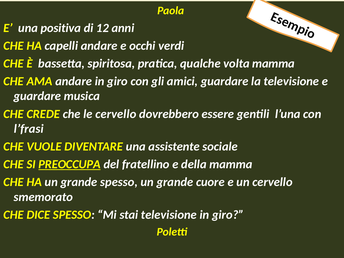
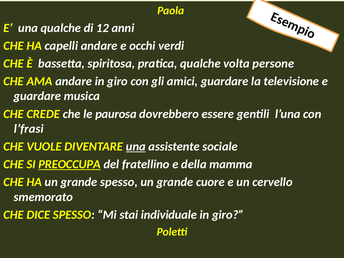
una positiva: positiva -> qualche (61, 28)
volta mamma: mamma -> persone (273, 63)
le cervello: cervello -> paurosa (116, 114)
una underline: none -> present (136, 147)
stai televisione: televisione -> individuale (169, 215)
